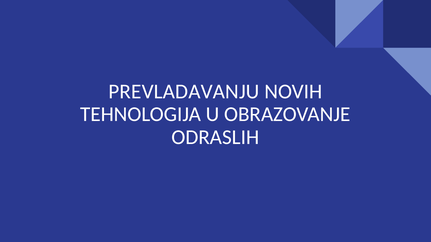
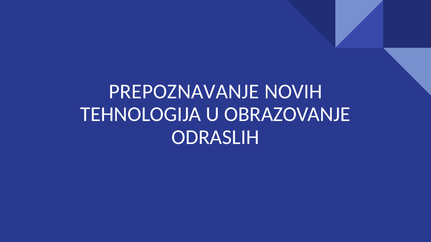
PREVLADAVANJU: PREVLADAVANJU -> PREPOZNAVANJE (184, 92)
